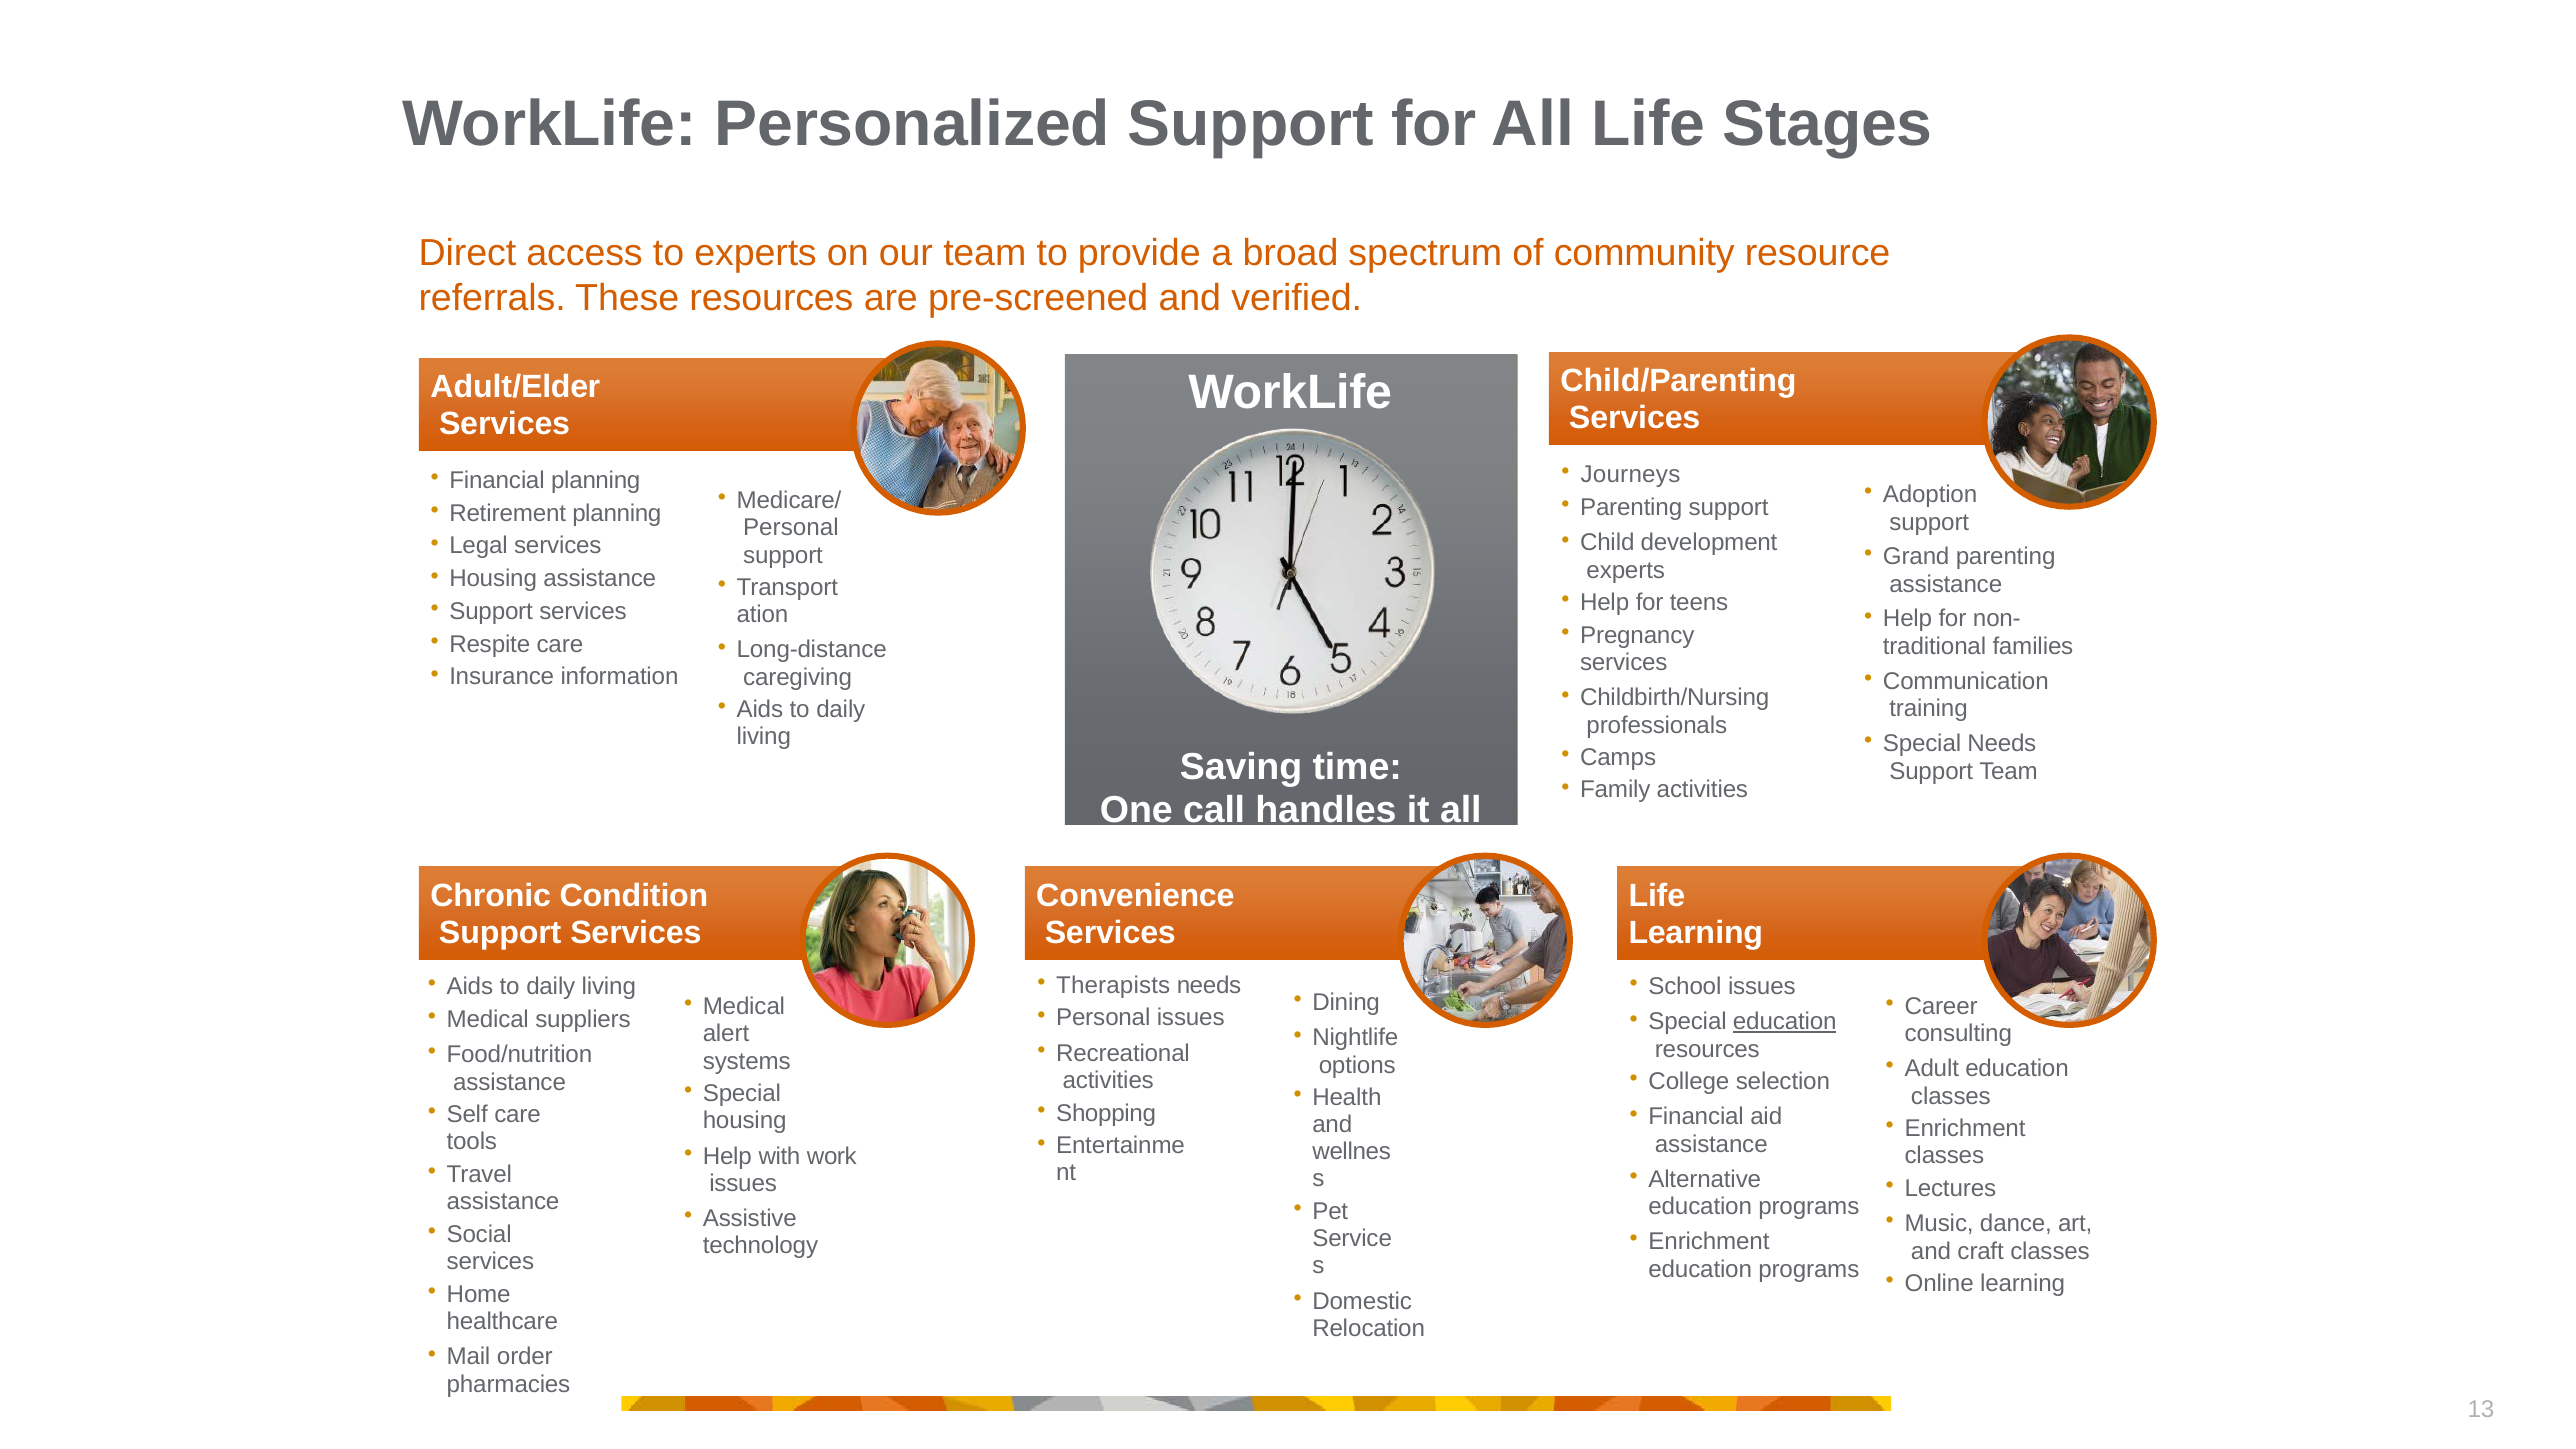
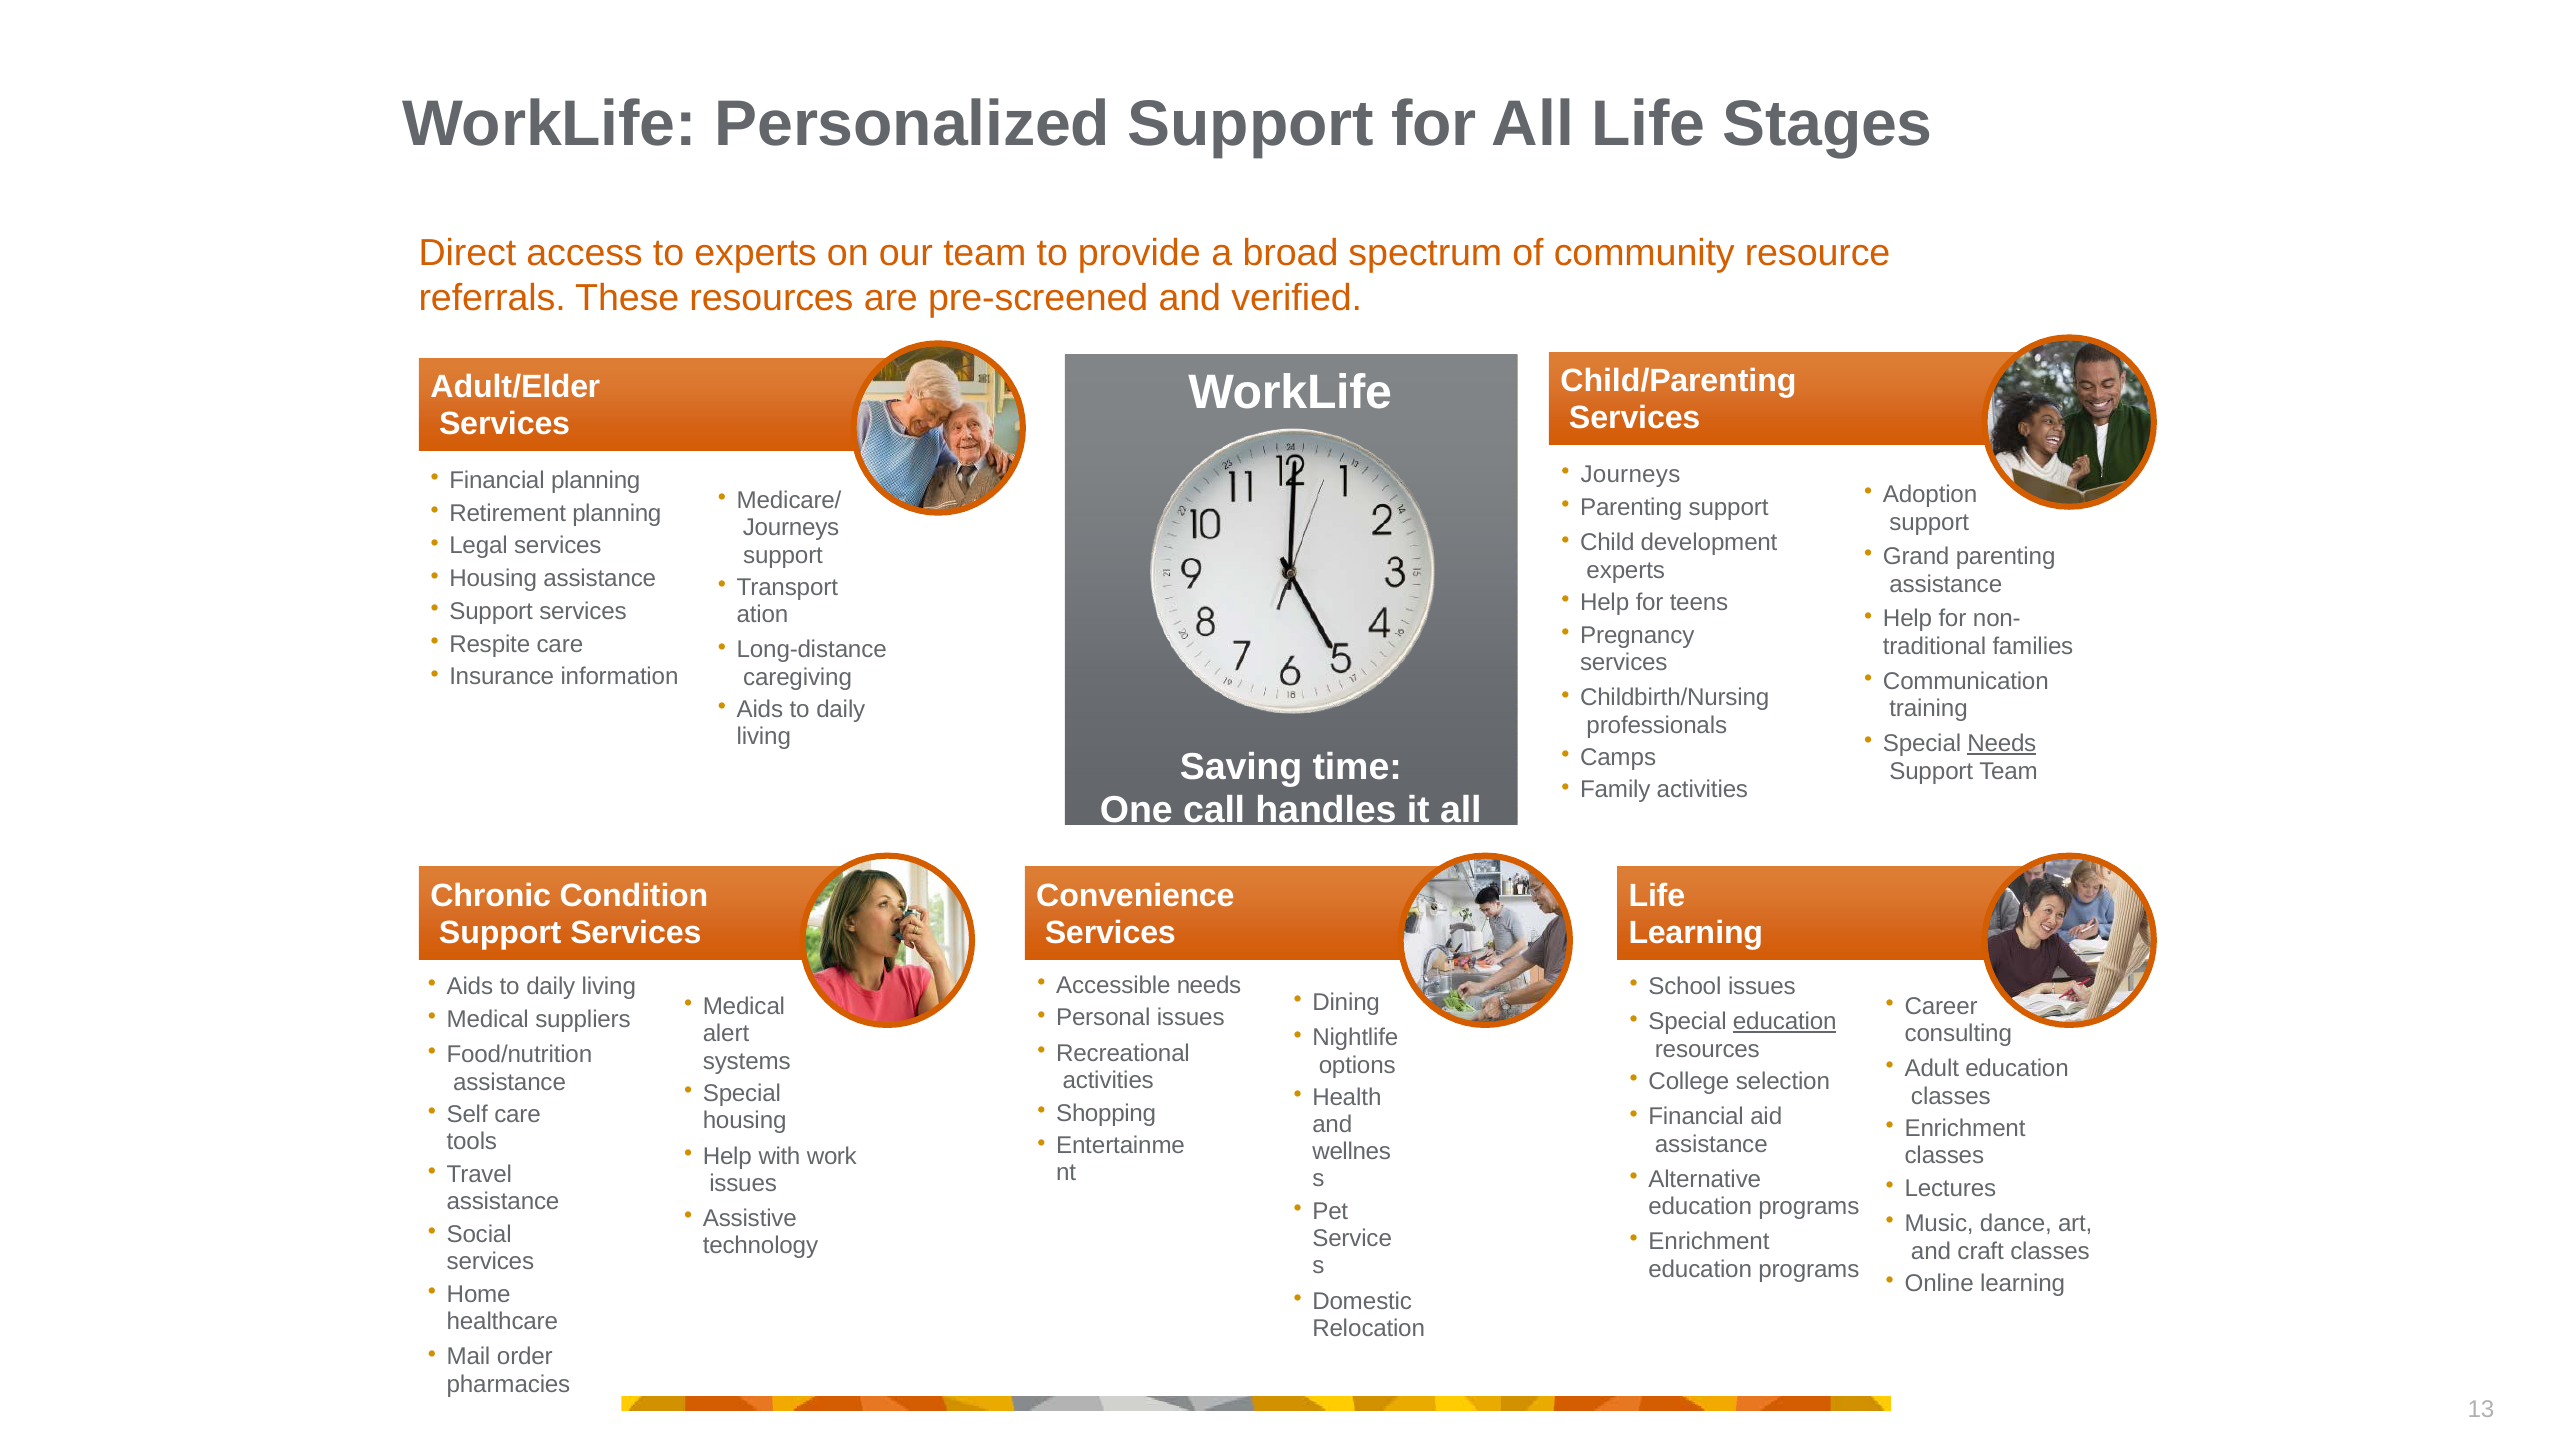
Personal: Personal -> Journeys (791, 528)
Needs underline: none -> present (2002, 743)
Therapists: Therapists -> Accessible (1113, 985)
